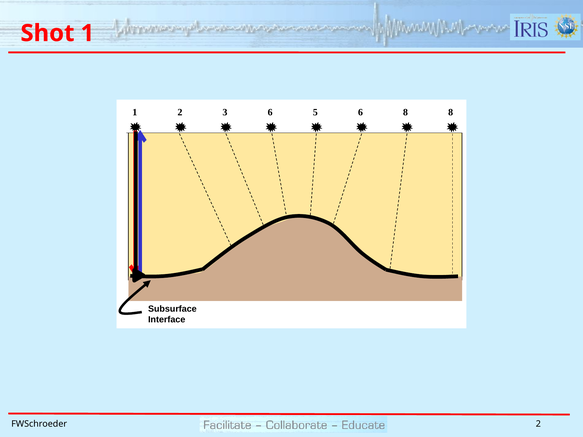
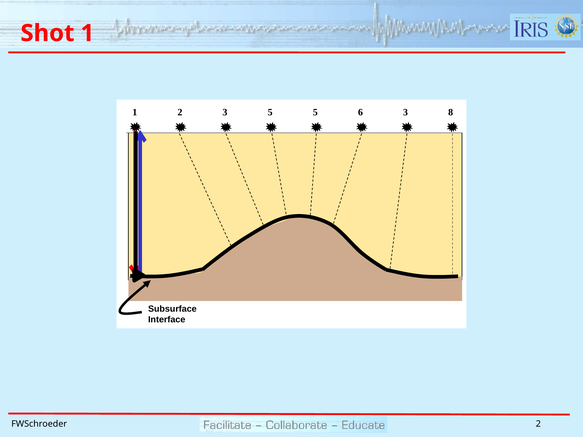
3 6: 6 -> 5 (270, 112)
8: 8 -> 3 (406, 112)
